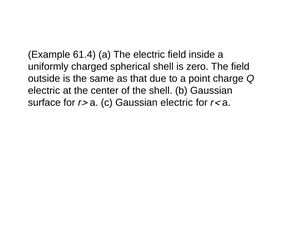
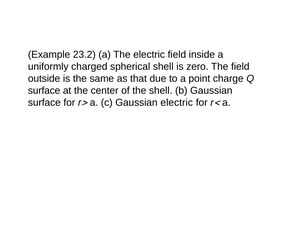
61.4: 61.4 -> 23.2 (84, 55)
electric: electric -> surface (44, 91)
